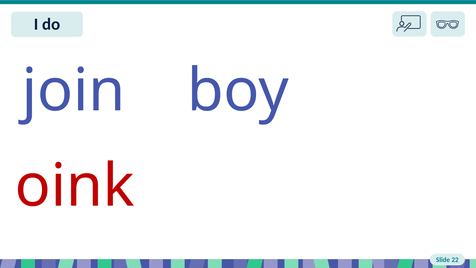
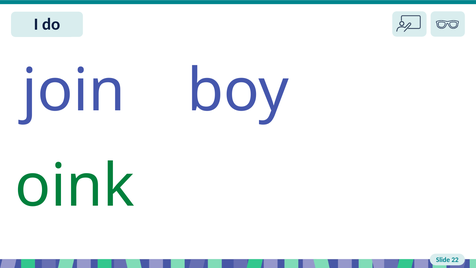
oink colour: red -> green (75, 186)
